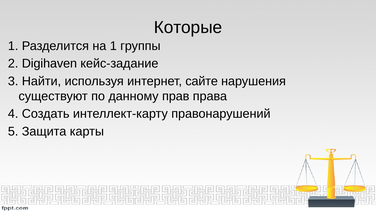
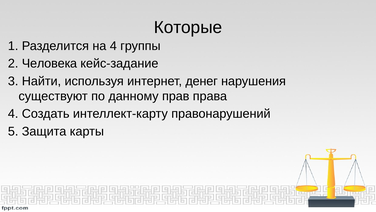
на 1: 1 -> 4 (113, 46)
Digihaven: Digihaven -> Человека (49, 63)
сайте: сайте -> денег (202, 81)
